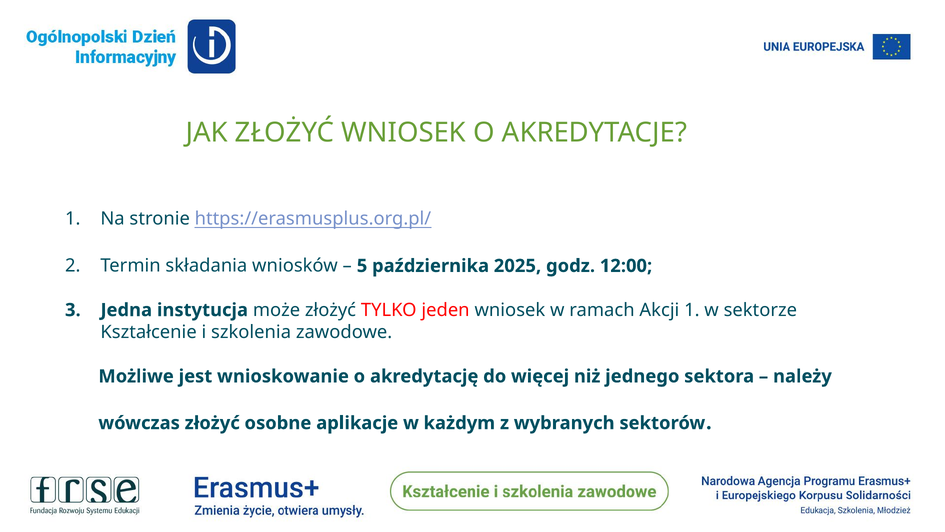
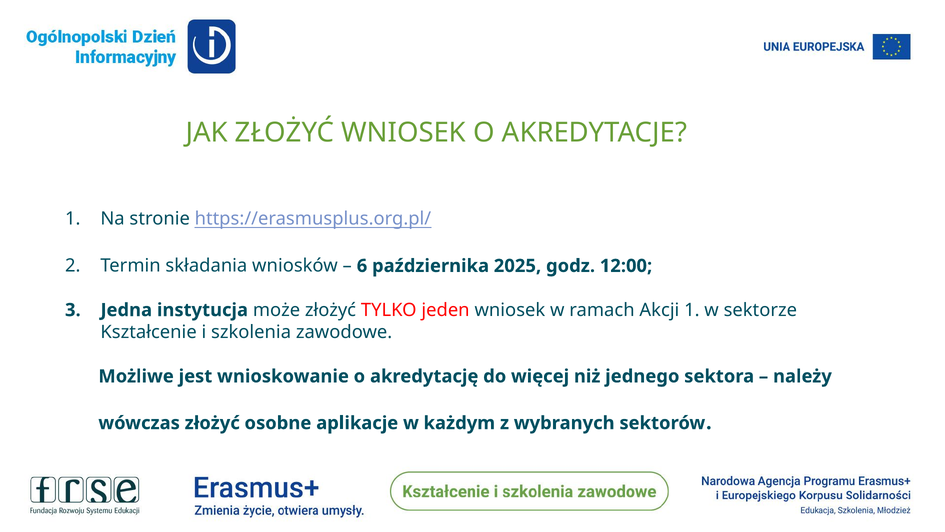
5: 5 -> 6 (362, 266)
